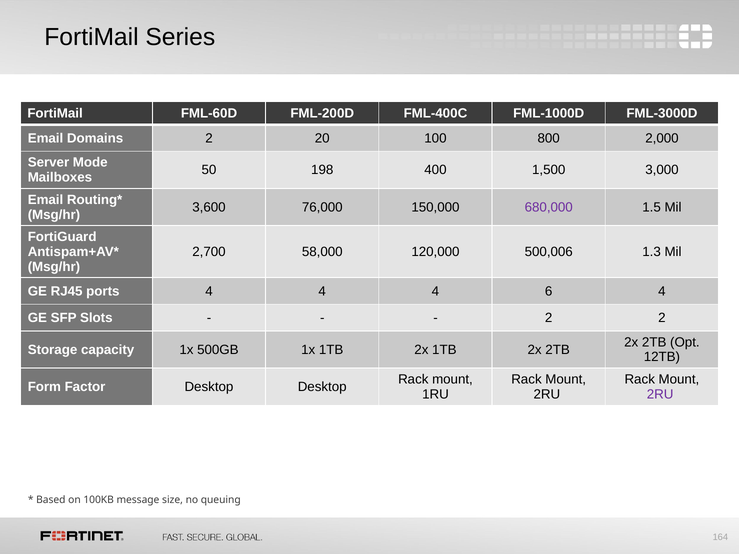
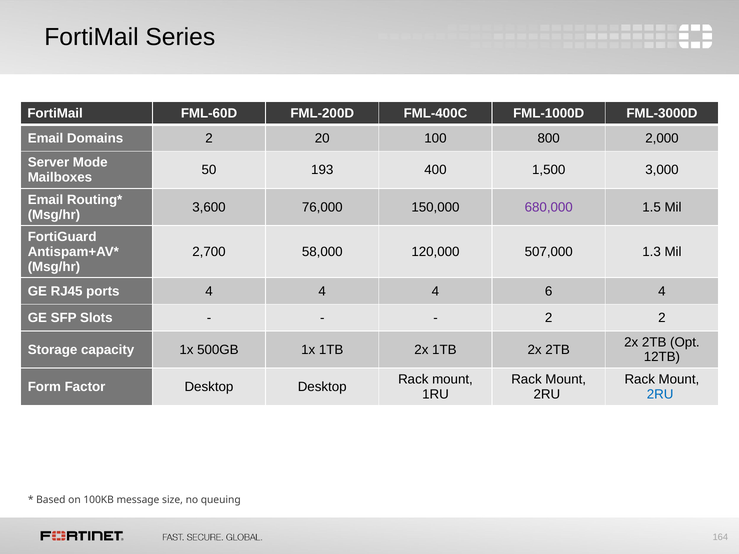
198: 198 -> 193 (322, 170)
500,006: 500,006 -> 507,000 (549, 252)
2RU colour: purple -> blue (660, 394)
